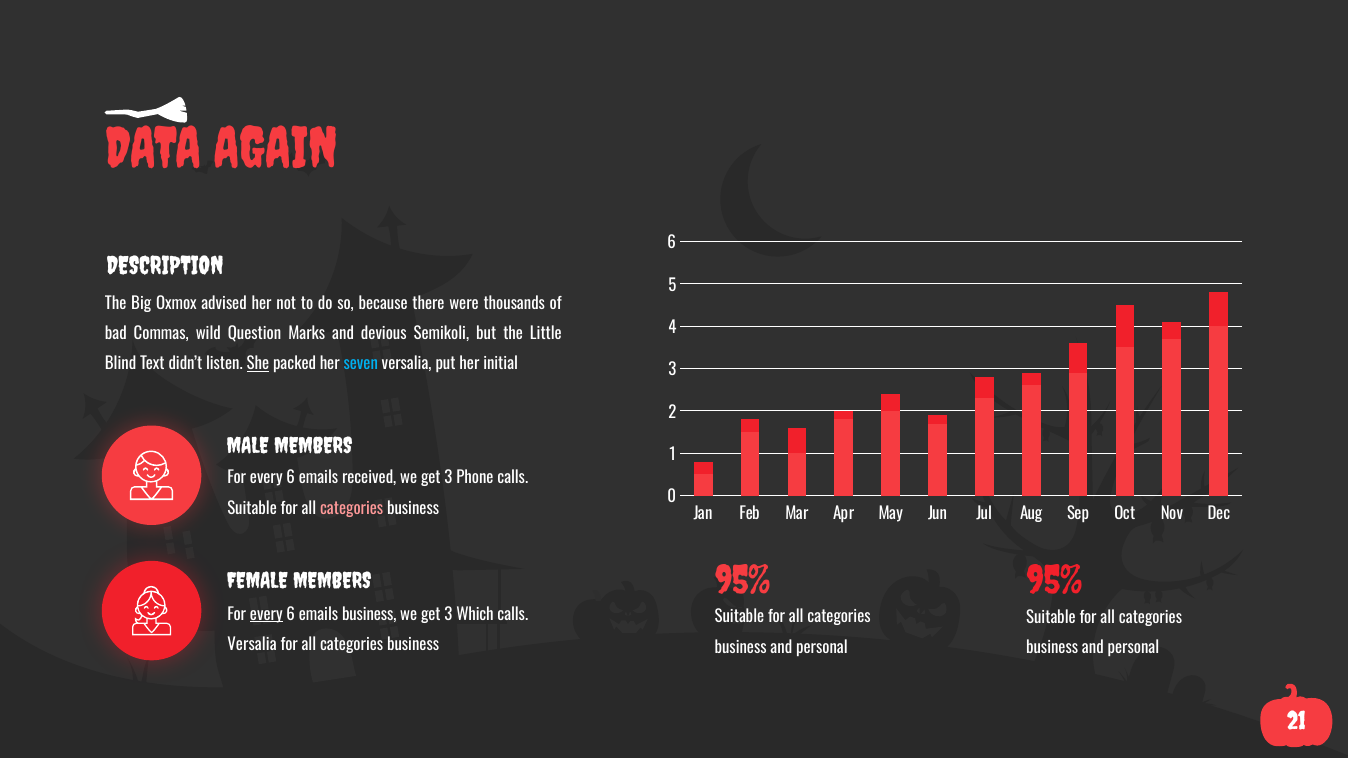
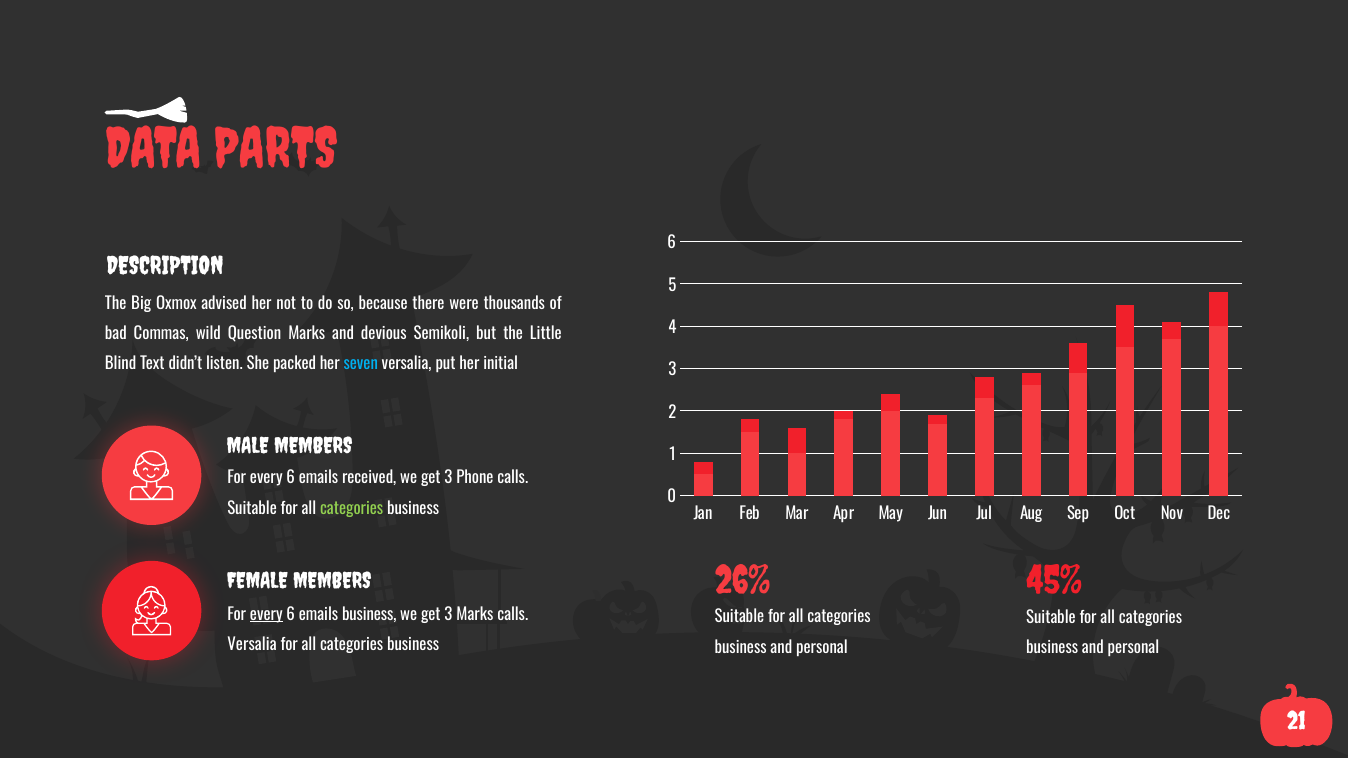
AGAIN: AGAIN -> PARTS (276, 149)
She underline: present -> none (258, 364)
categories colour: pink -> light green (352, 509)
95%: 95% -> 26% (742, 581)
95%: 95% -> 45% (1054, 581)
3 Which: Which -> Marks (475, 615)
